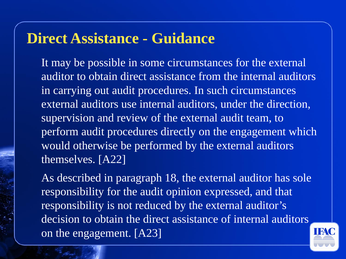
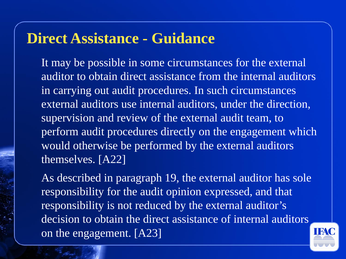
18: 18 -> 19 (172, 178)
